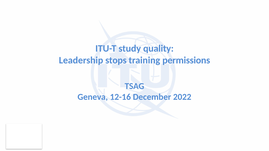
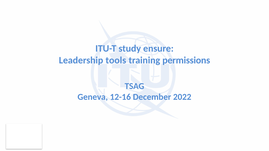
quality: quality -> ensure (158, 49)
stops: stops -> tools (116, 60)
